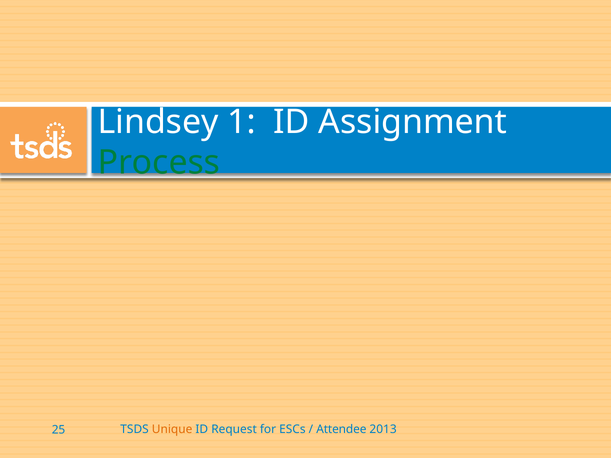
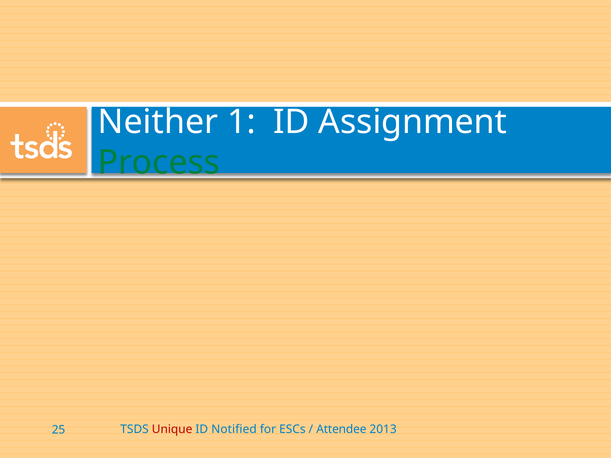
Lindsey: Lindsey -> Neither (158, 122)
Unique colour: orange -> red (172, 430)
Request: Request -> Notified (234, 430)
